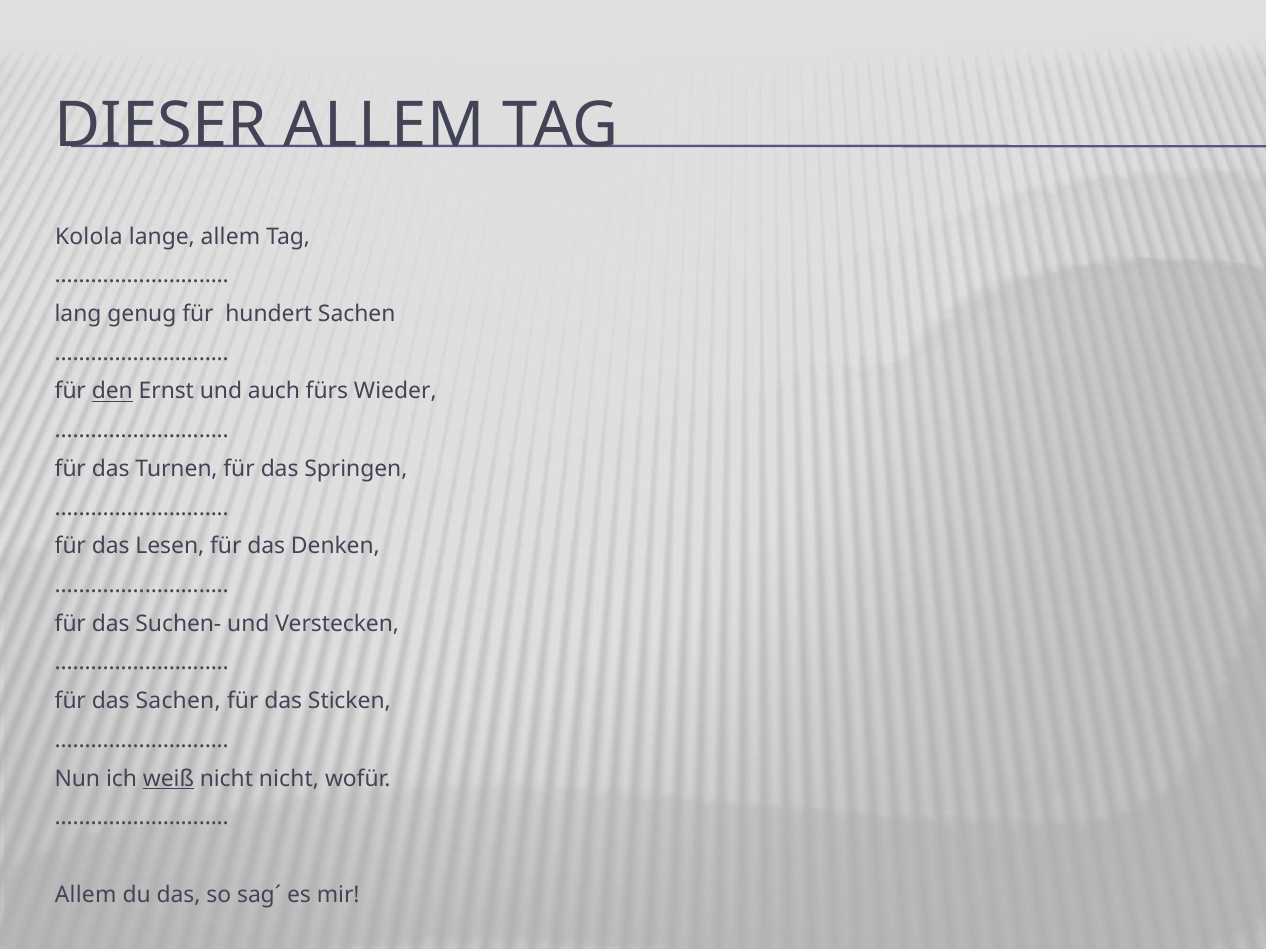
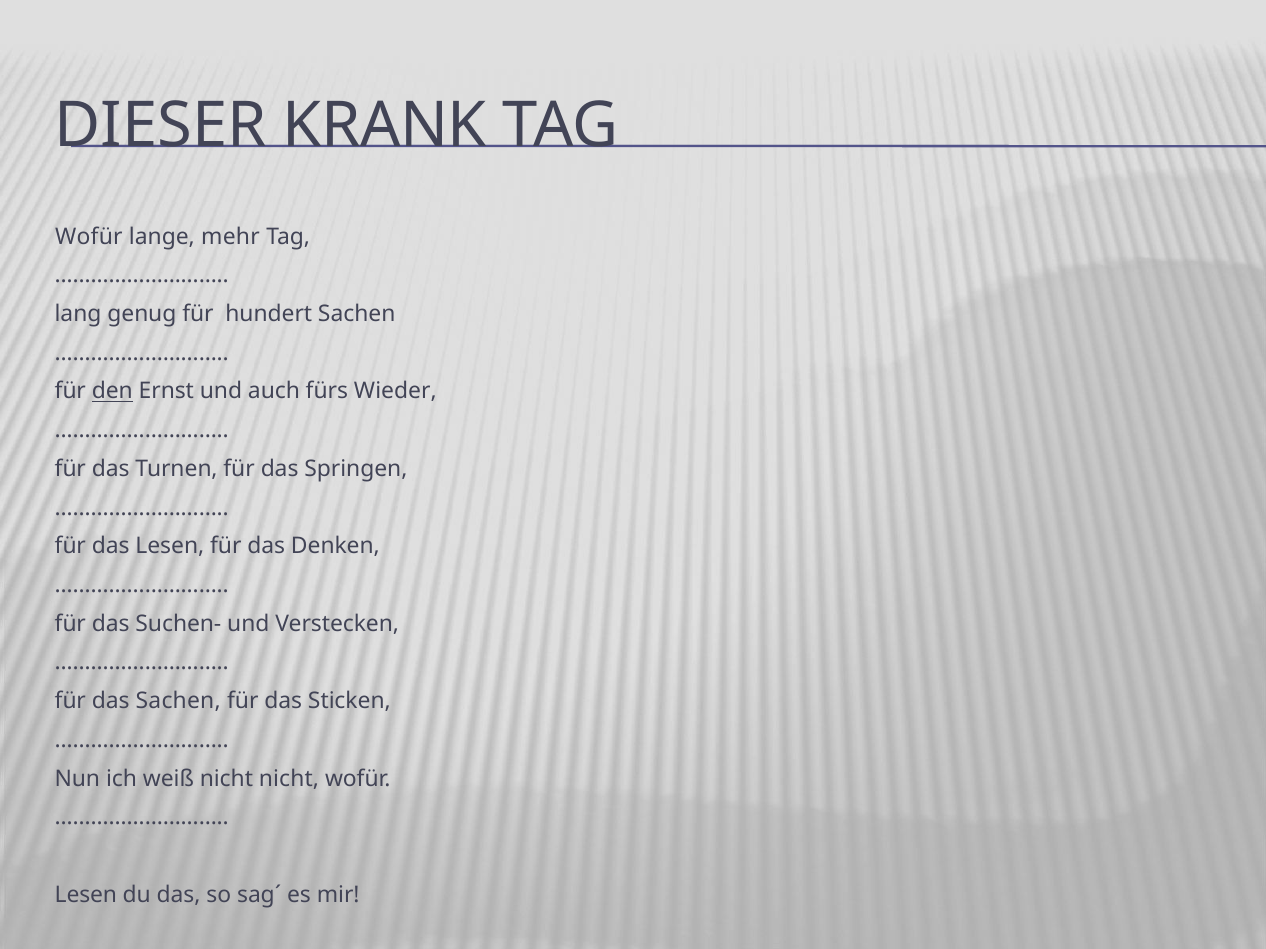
DIESER ALLEM: ALLEM -> KRANK (385, 126)
Kolola: Kolola -> Wofür (89, 237)
lange allem: allem -> mehr (230, 237)
weiß underline: present -> none (168, 779)
Allem: Allem -> Lesen (86, 895)
